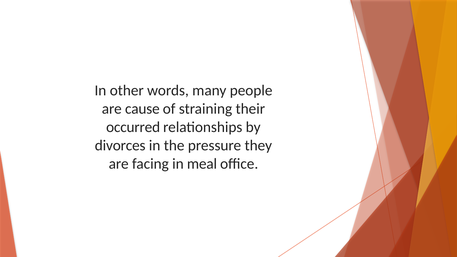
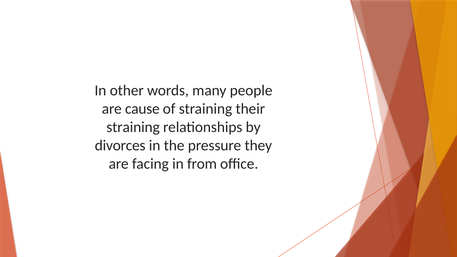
occurred: occurred -> straining (133, 127)
meal: meal -> from (202, 164)
